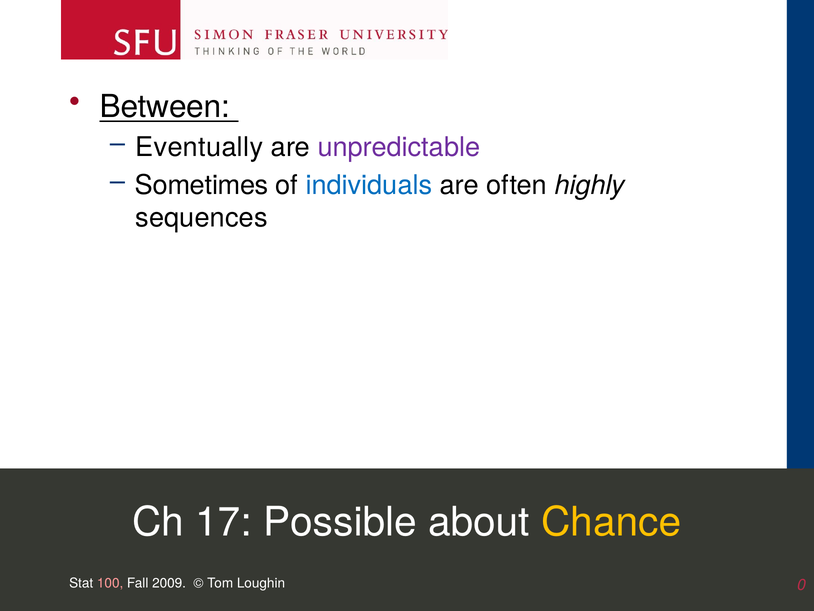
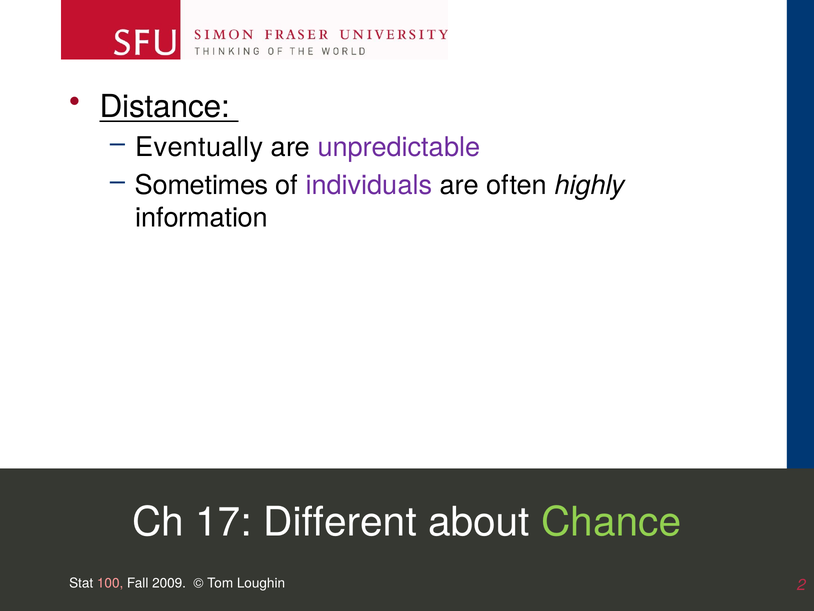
Between: Between -> Distance (165, 107)
individuals colour: blue -> purple (369, 185)
sequences: sequences -> information (202, 218)
Possible: Possible -> Different (340, 522)
Chance colour: yellow -> light green (611, 522)
0: 0 -> 2 (801, 584)
